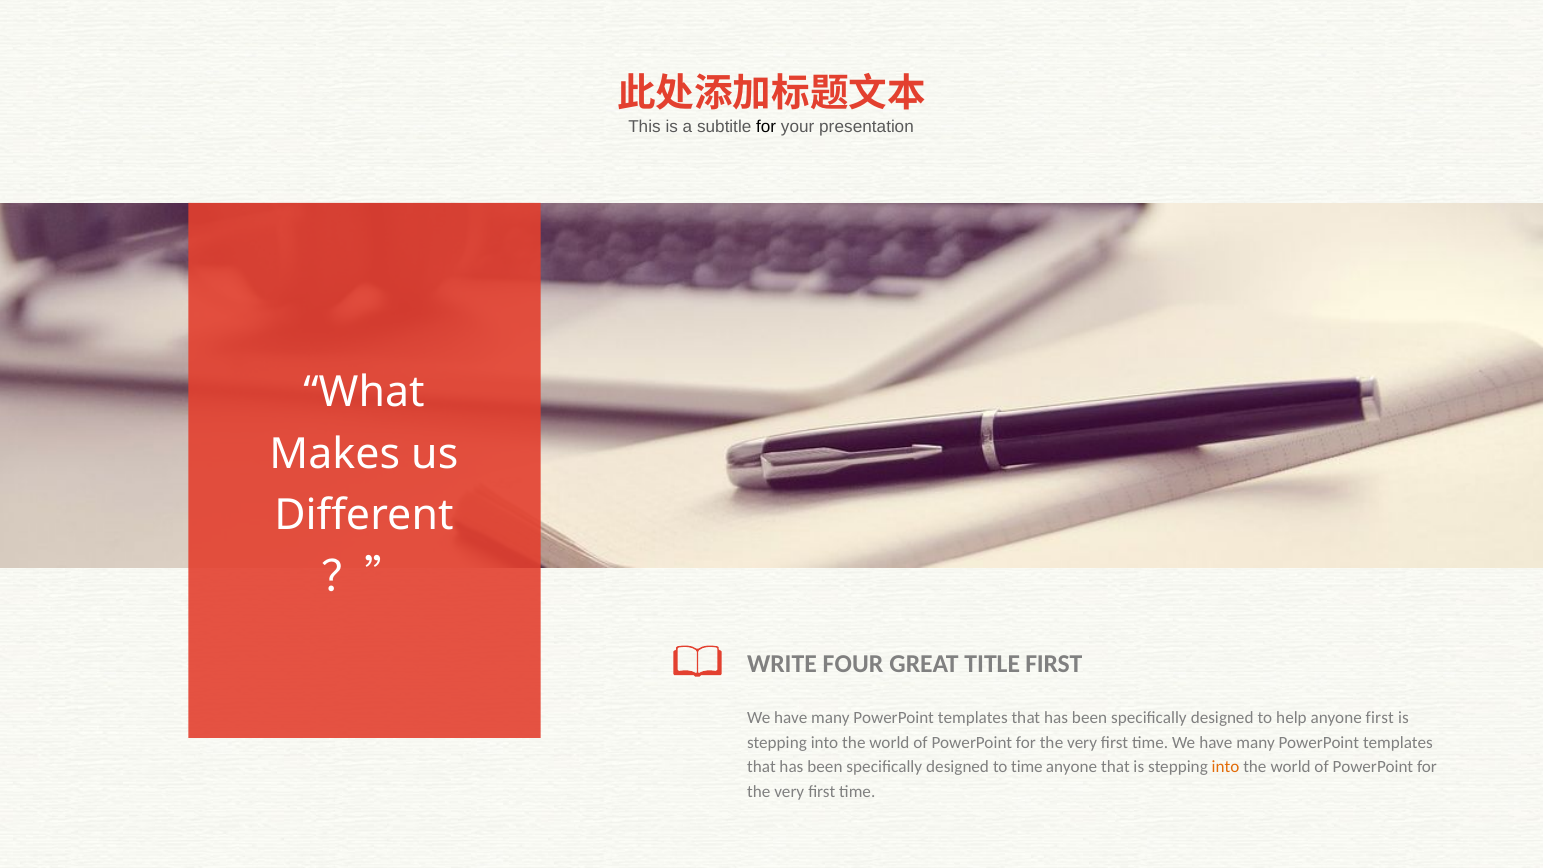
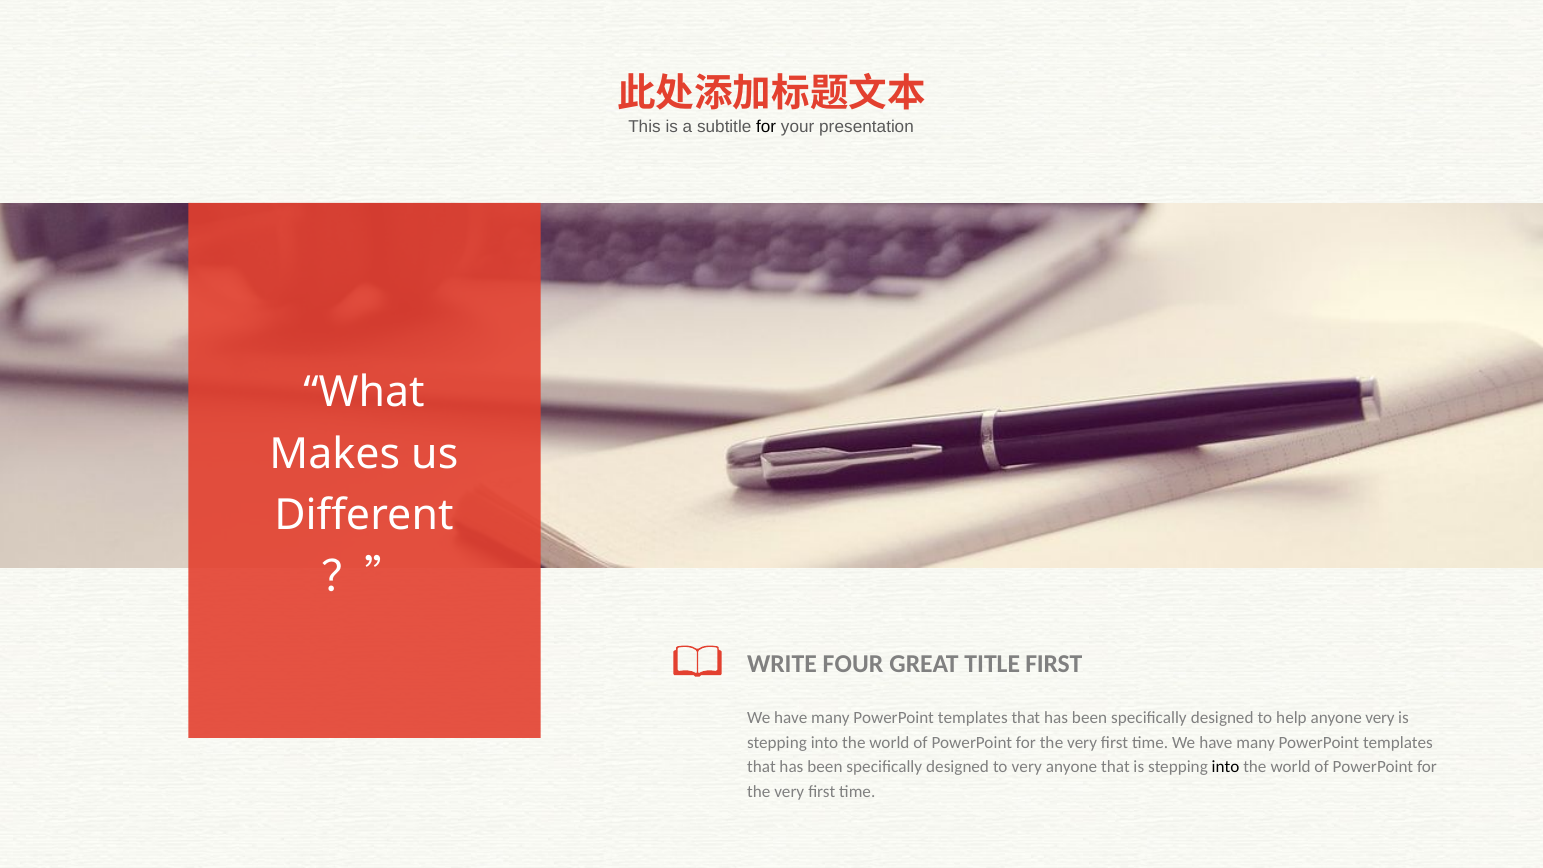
anyone first: first -> very (1380, 718)
to time: time -> very (1027, 767)
into colour: orange -> black (1226, 767)
